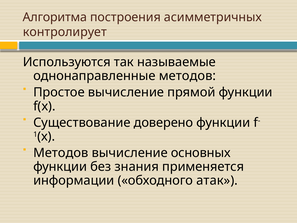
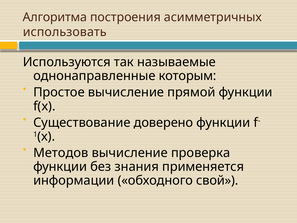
контролирует: контролирует -> использовать (65, 32)
однонаправленные методов: методов -> которым (188, 76)
основных: основных -> проверка (201, 153)
атак: атак -> свой (217, 180)
